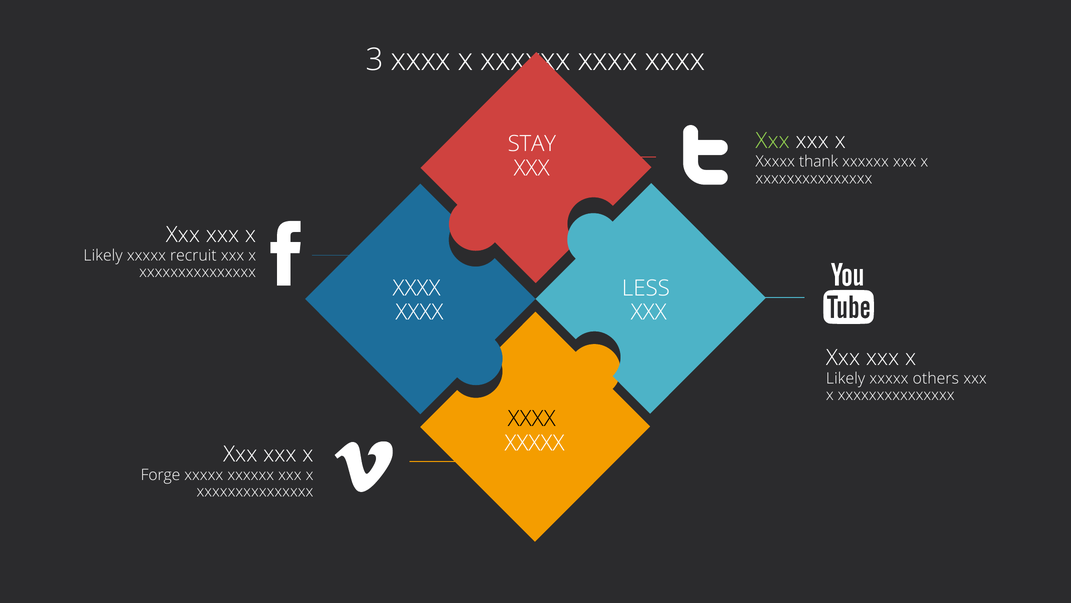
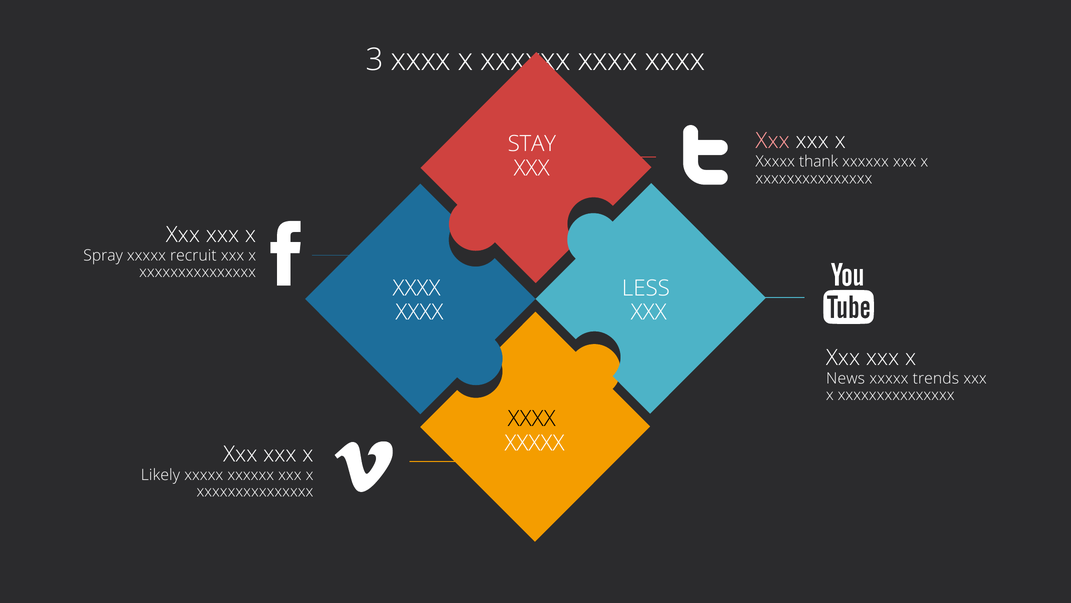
Xxx colour: light green -> pink (773, 141)
Likely: Likely -> Spray (103, 255)
Likely: Likely -> News (846, 378)
others: others -> trends (936, 378)
Forge: Forge -> Likely (160, 474)
